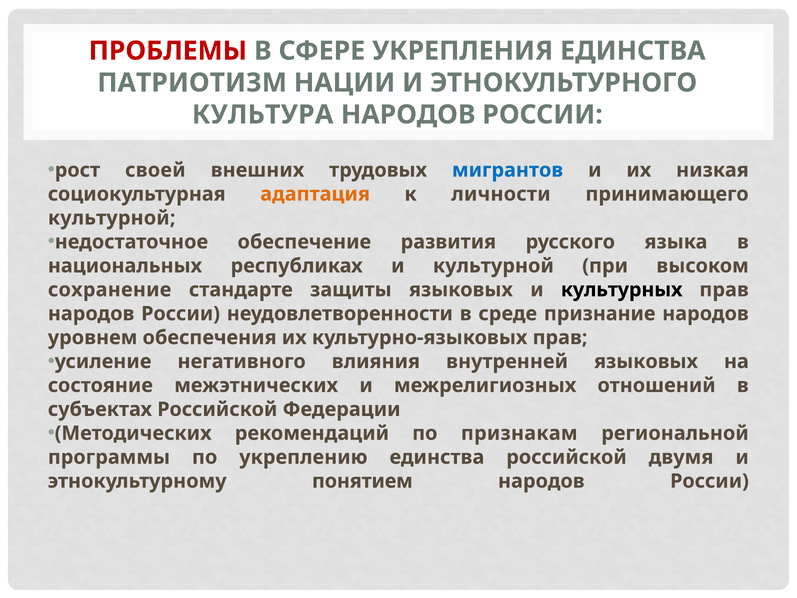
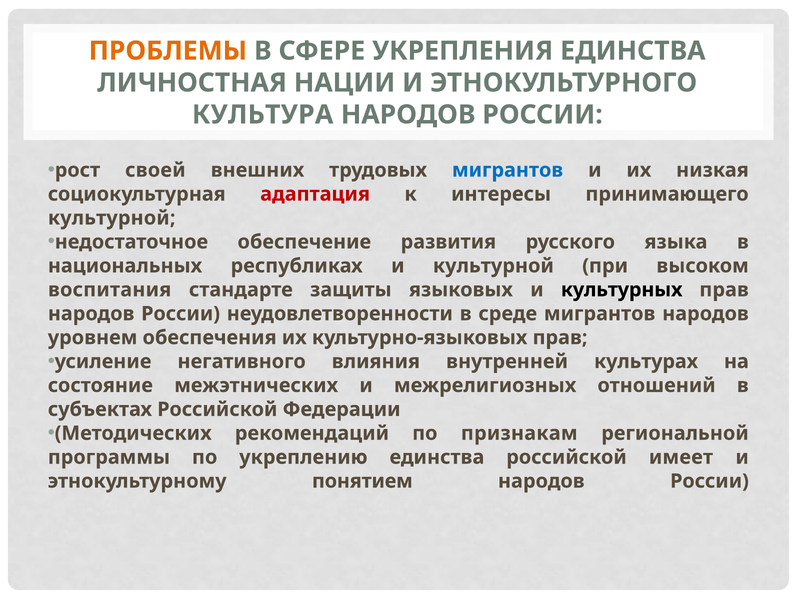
ПРОБЛЕМЫ colour: red -> orange (168, 51)
ПАТРИОТИЗМ: ПАТРИОТИЗМ -> ЛИЧНОСТНАЯ (192, 83)
адаптация colour: orange -> red (315, 194)
личности: личности -> интересы (501, 194)
сохранение: сохранение -> воспитания (110, 290)
среде признание: признание -> мигрантов (600, 314)
внутренней языковых: языковых -> культурах (646, 361)
двумя: двумя -> имеет (681, 457)
